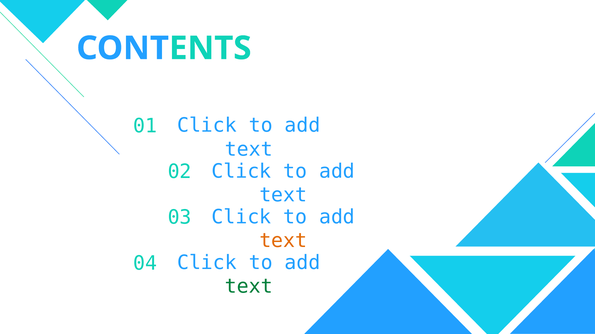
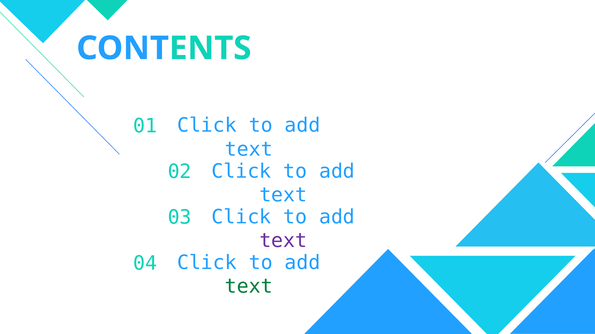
text colour: orange -> purple (283, 241)
